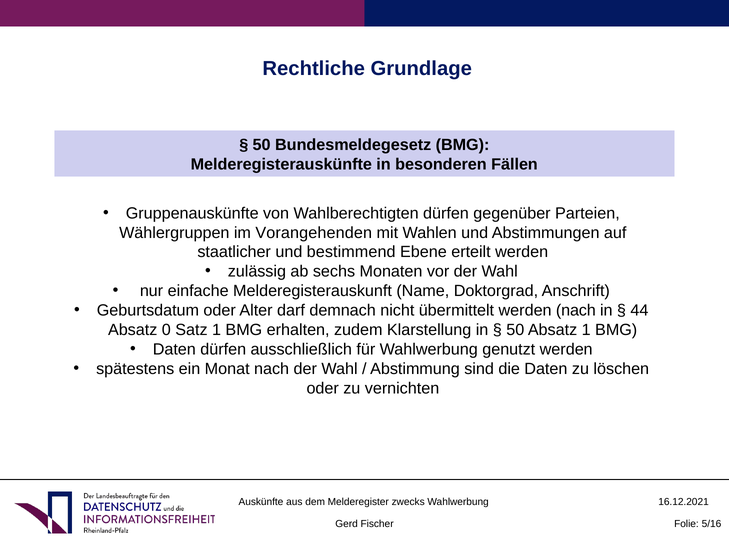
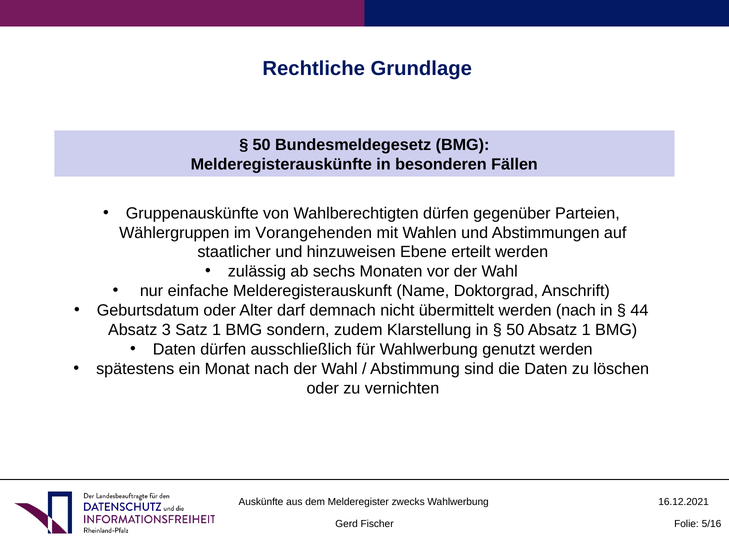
bestimmend: bestimmend -> hinzuweisen (351, 252)
0: 0 -> 3 (166, 330)
erhalten: erhalten -> sondern (298, 330)
